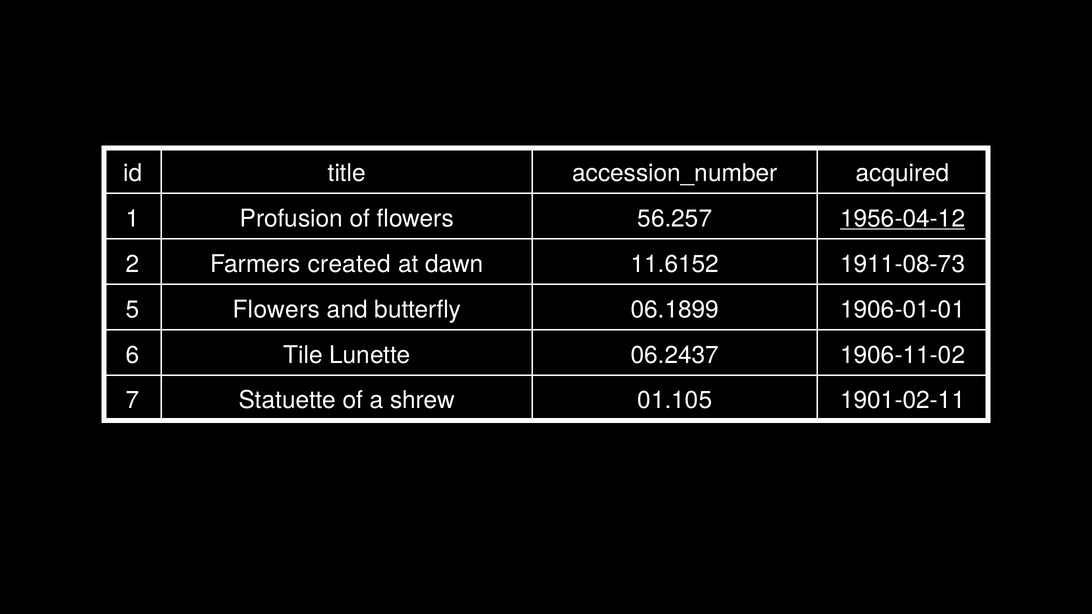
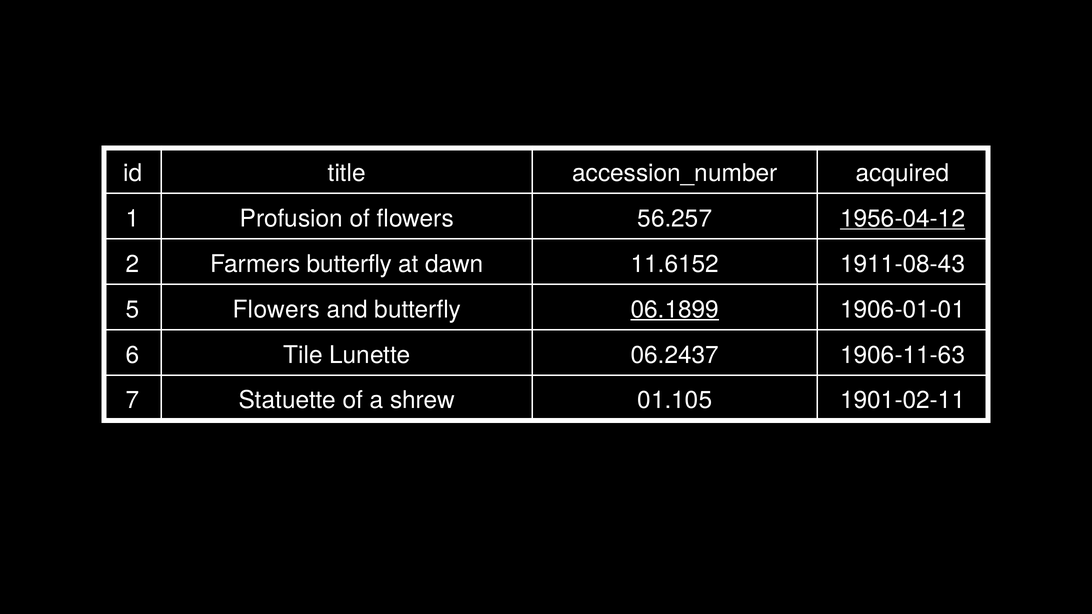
Farmers created: created -> butterfly (349, 264)
1911-08-73: 1911-08-73 -> 1911-08-43 (903, 264)
06.1899 underline: none -> present (675, 310)
1906-11-02: 1906-11-02 -> 1906-11-63 (903, 355)
